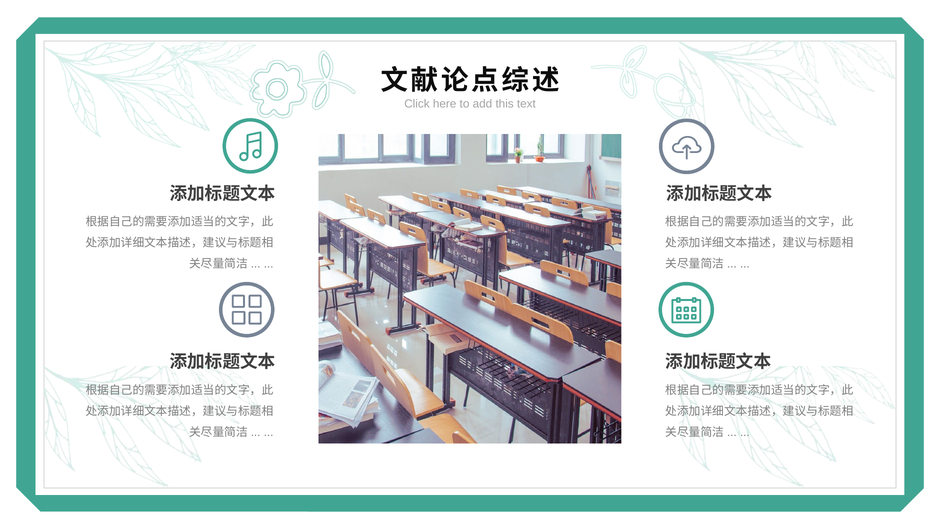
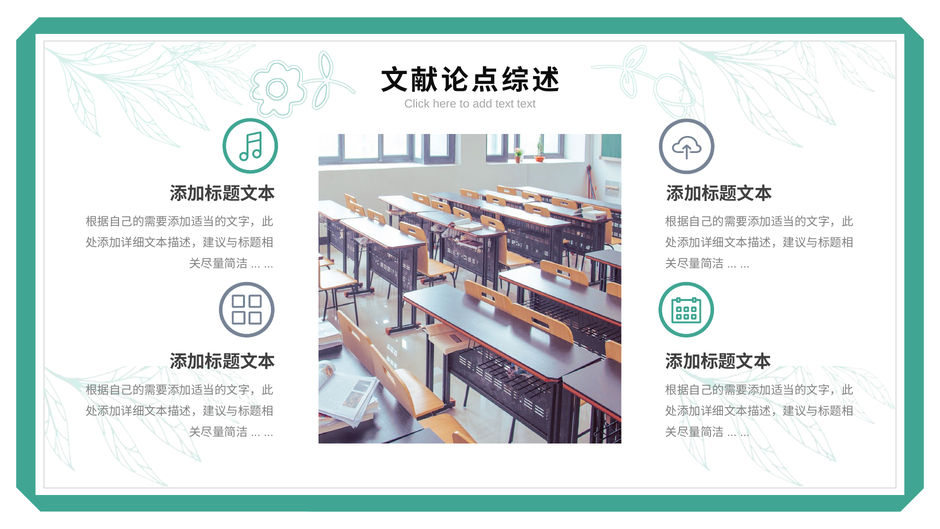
add this: this -> text (505, 104)
